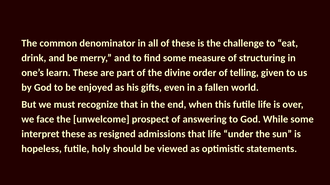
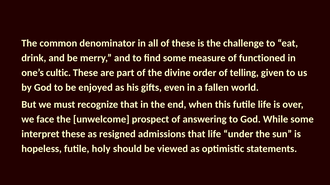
structuring: structuring -> functioned (262, 58)
learn: learn -> cultic (58, 73)
